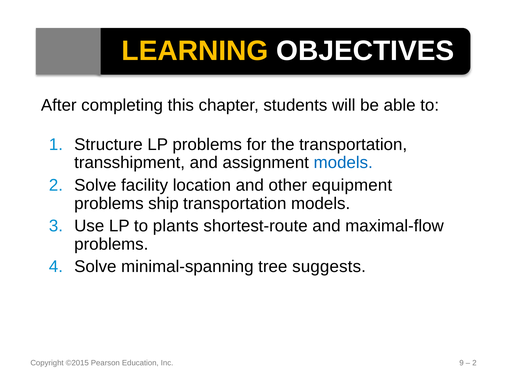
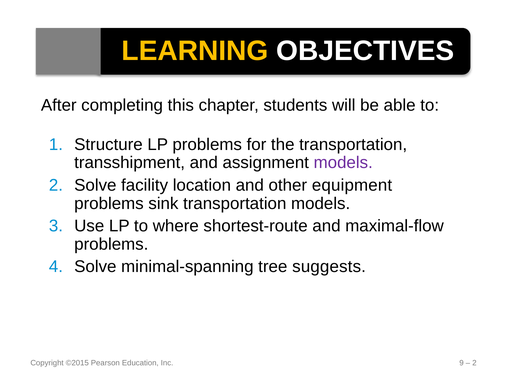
models colour: blue -> purple (343, 163)
ship: ship -> sink (163, 204)
plants: plants -> where (176, 226)
